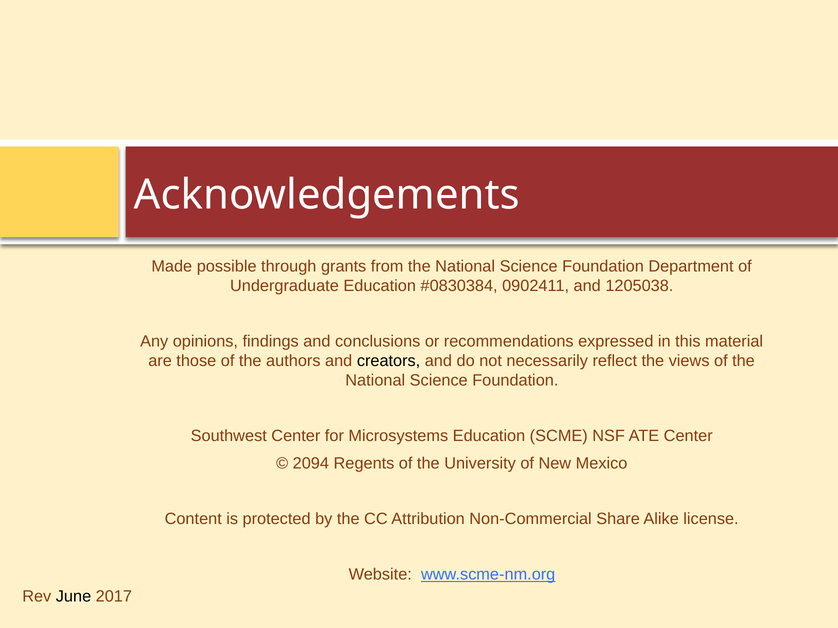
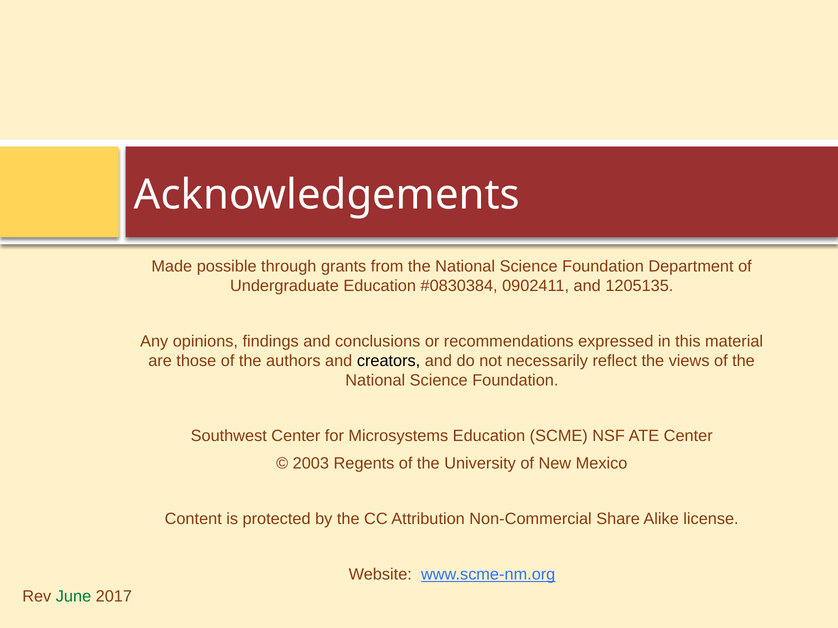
1205038: 1205038 -> 1205135 (639, 286)
2094: 2094 -> 2003 (311, 464)
June colour: black -> green (73, 597)
